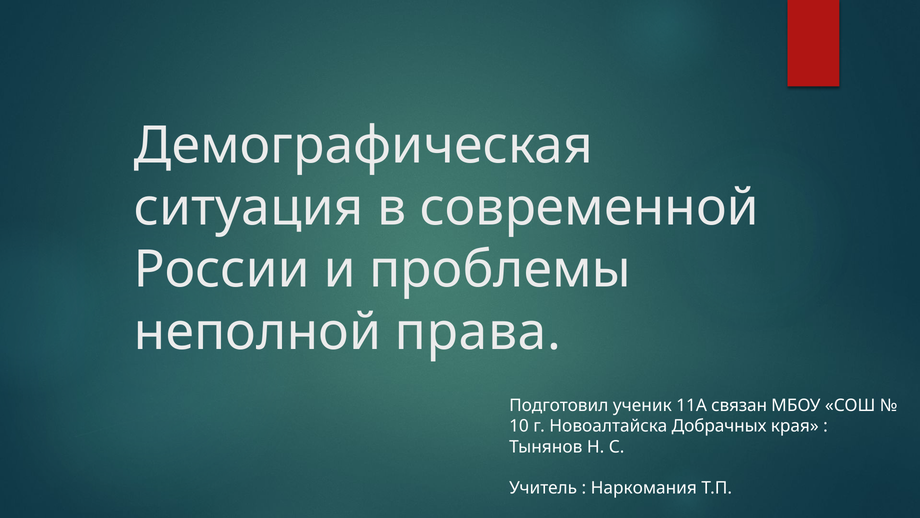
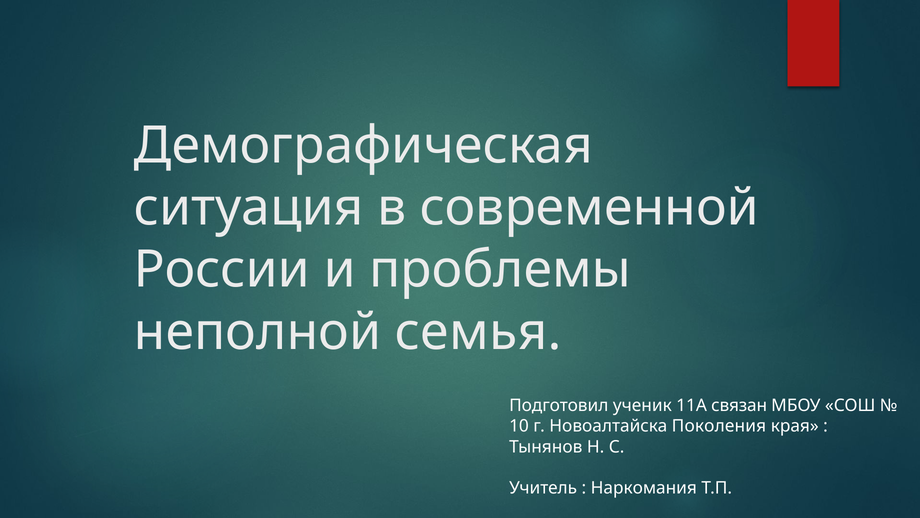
права: права -> семья (478, 332)
Добрачных: Добрачных -> Поколения (719, 426)
